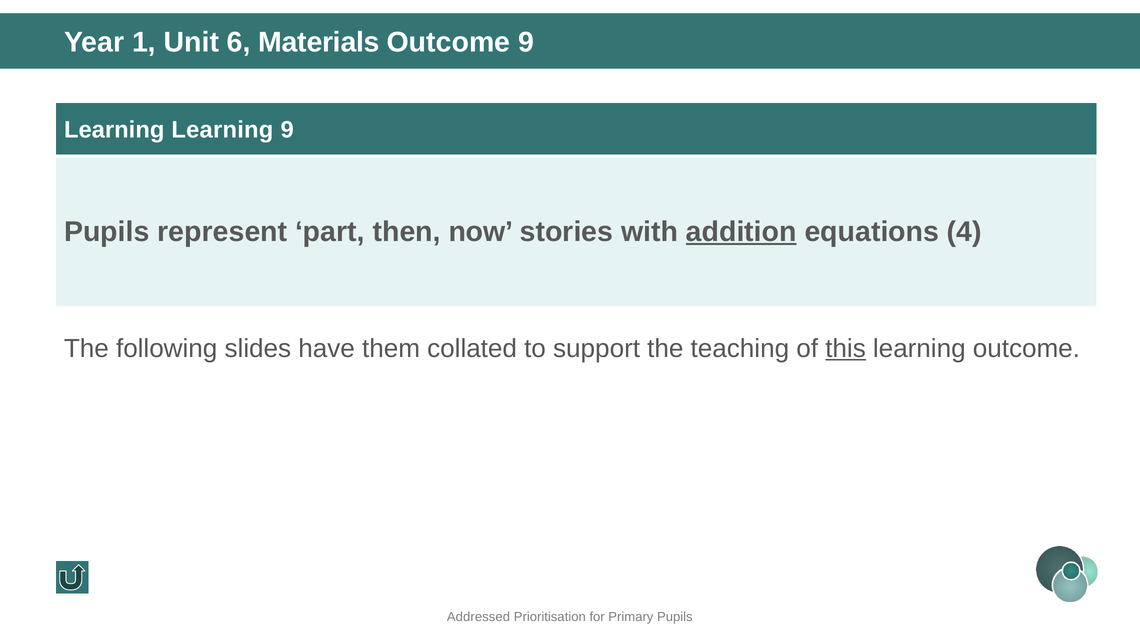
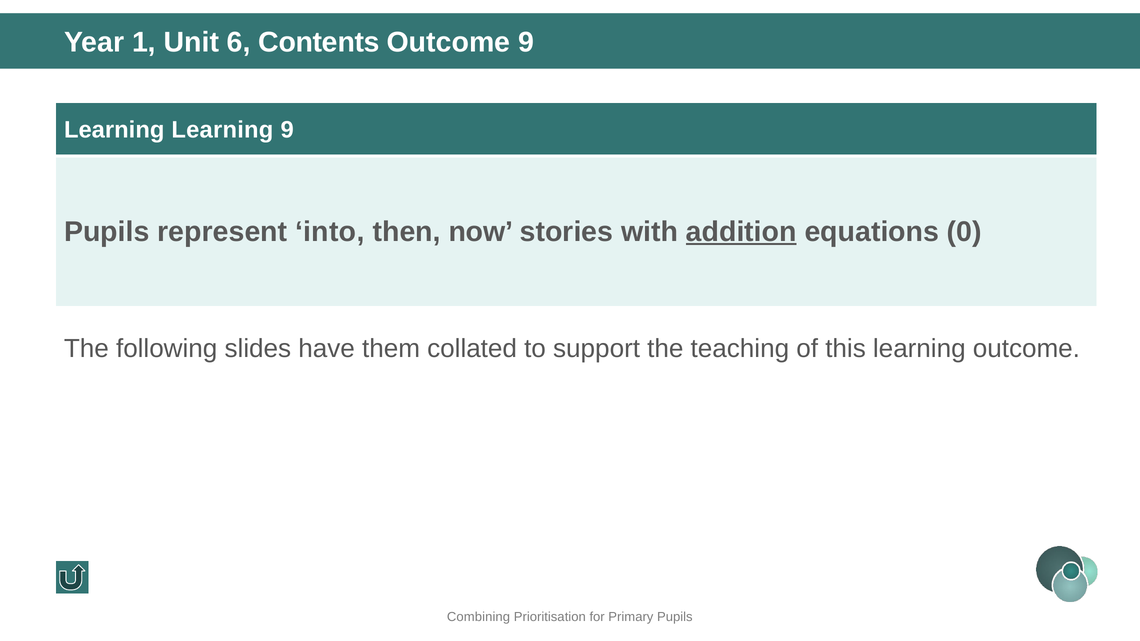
Materials: Materials -> Contents (319, 42)
part: part -> into (330, 232)
4: 4 -> 0 (964, 232)
this underline: present -> none (846, 349)
Addressed: Addressed -> Combining (479, 617)
